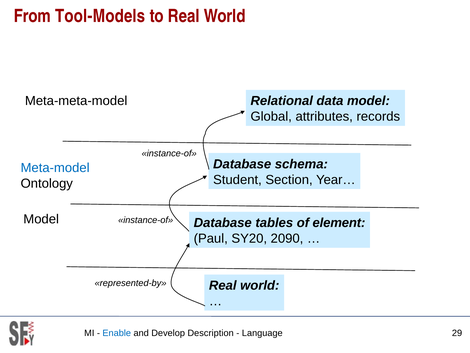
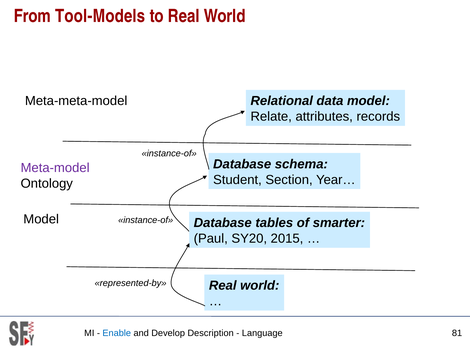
Global: Global -> Relate (271, 116)
Meta-model colour: blue -> purple (55, 168)
element: element -> smarter (339, 223)
2090: 2090 -> 2015 (287, 238)
29: 29 -> 81 (457, 333)
